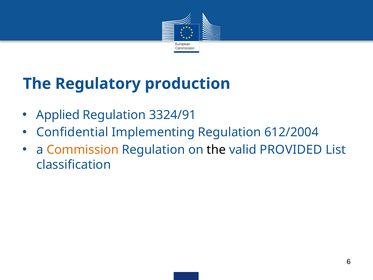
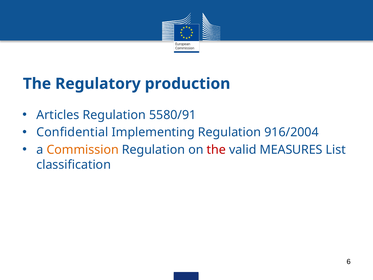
Applied: Applied -> Articles (58, 115)
3324/91: 3324/91 -> 5580/91 (173, 115)
612/2004: 612/2004 -> 916/2004 (292, 132)
the colour: black -> red (216, 150)
PROVIDED: PROVIDED -> MEASURES (291, 150)
